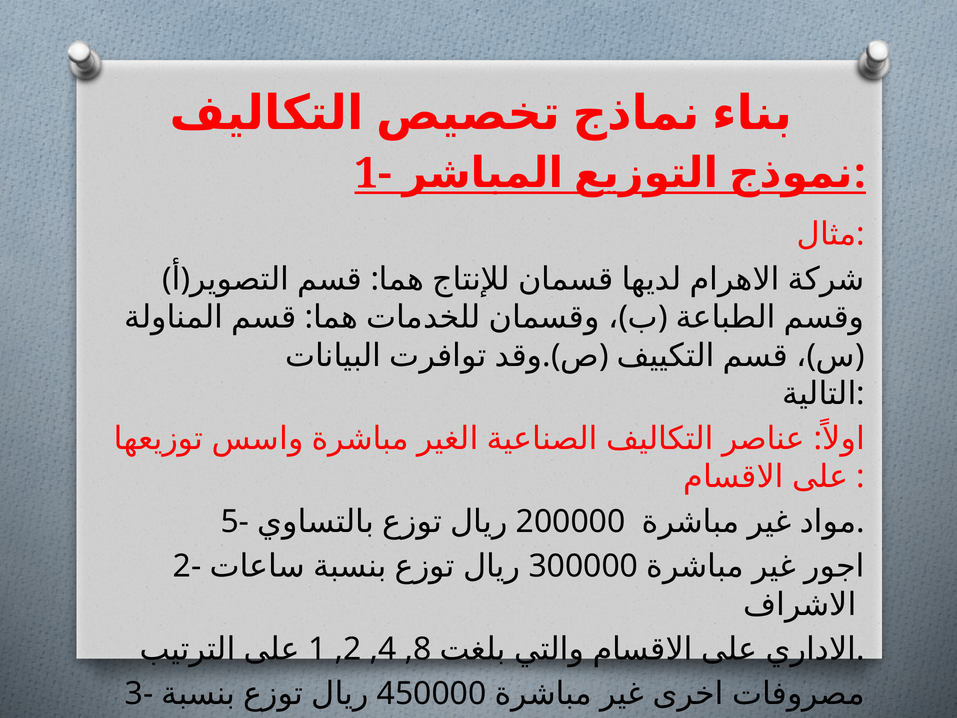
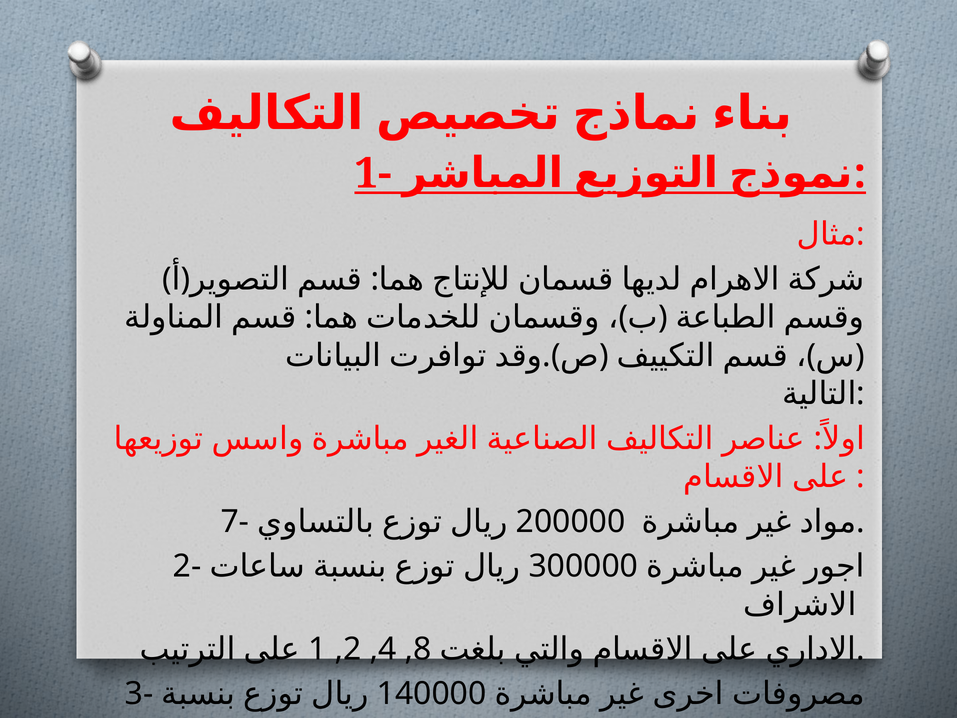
5-: 5- -> 7- (235, 521)
450000: 450000 -> 140000 (432, 694)
